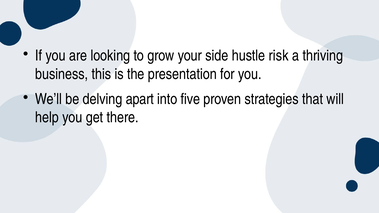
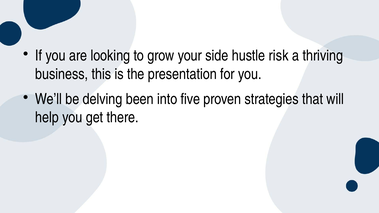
apart: apart -> been (140, 99)
